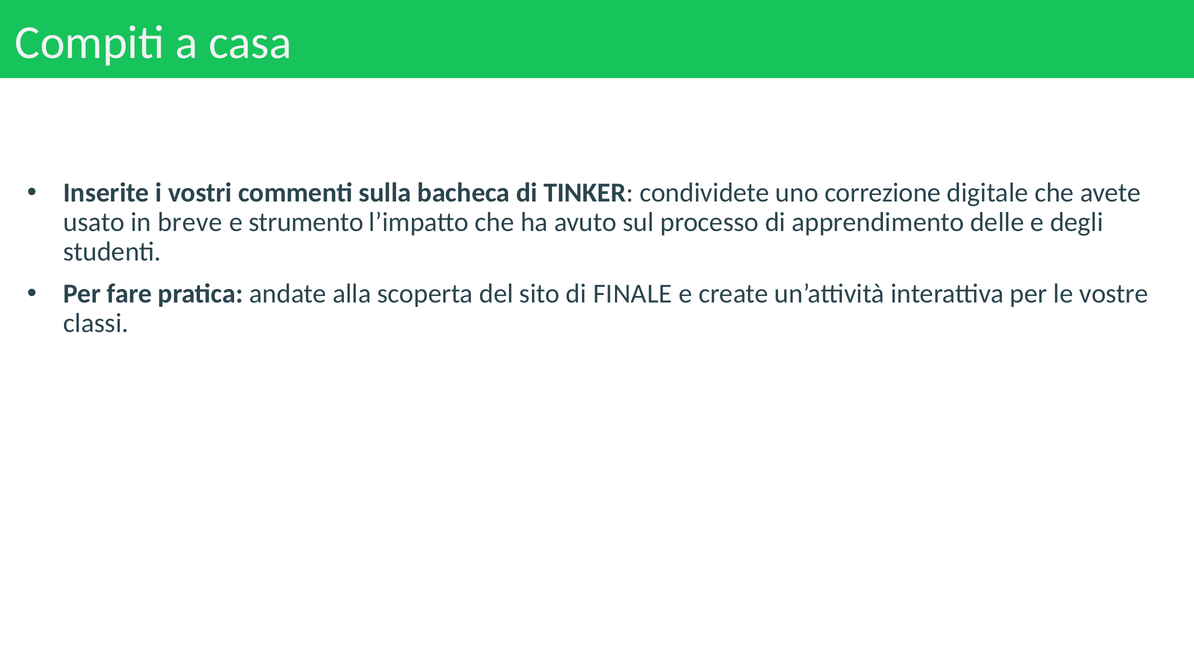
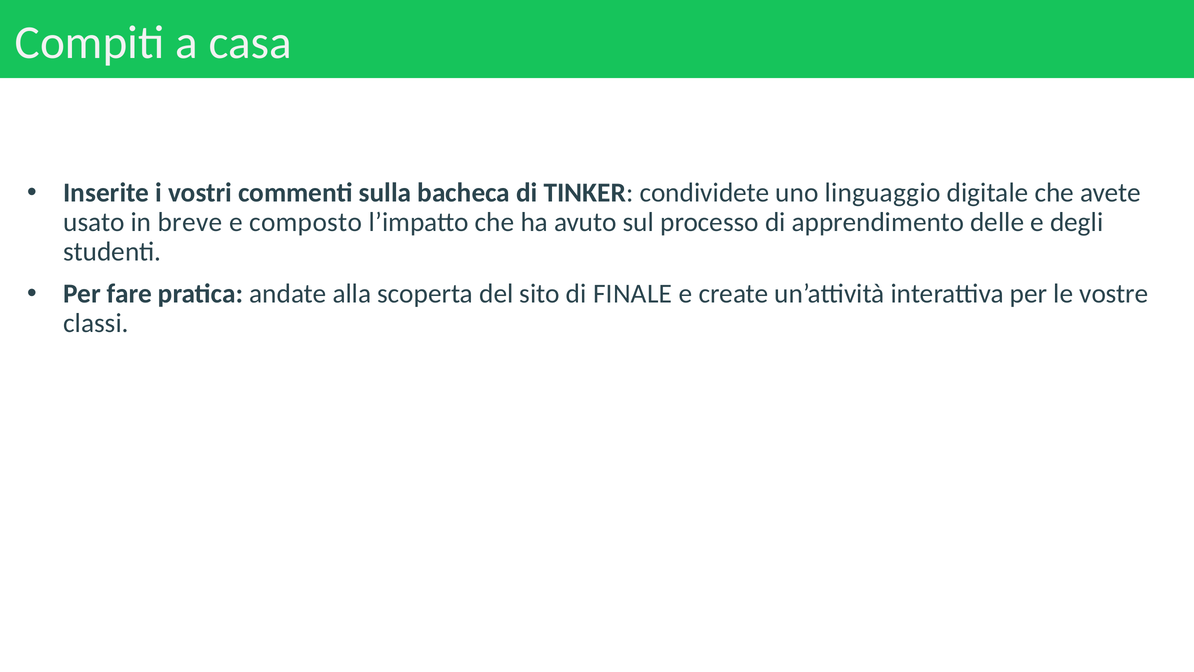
correzione: correzione -> linguaggio (883, 193)
strumento: strumento -> composto (306, 222)
